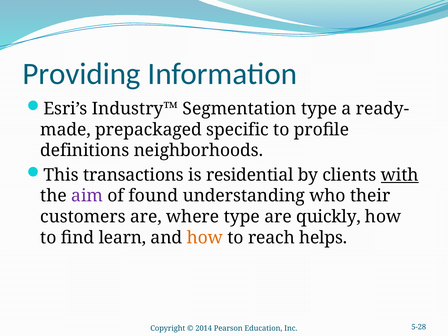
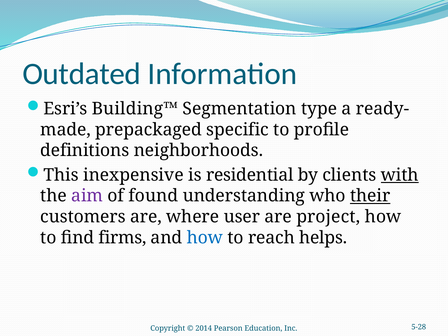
Providing: Providing -> Outdated (82, 74)
Industry™: Industry™ -> Building™ (135, 109)
transactions: transactions -> inexpensive (133, 175)
their underline: none -> present (370, 196)
where type: type -> user (242, 217)
quickly: quickly -> project (328, 217)
learn: learn -> firms (123, 238)
how colour: orange -> blue (205, 238)
